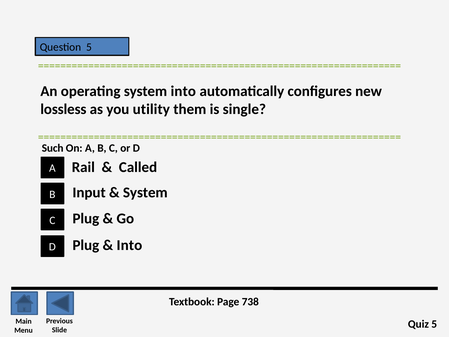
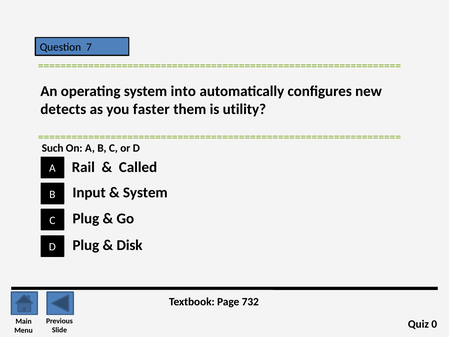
Question 5: 5 -> 7 (89, 47)
lossless: lossless -> detects (63, 109)
utility: utility -> faster (151, 109)
single: single -> utility (244, 109)
Into: Into -> Disk (130, 245)
738: 738 -> 732 (250, 302)
Quiz 5: 5 -> 0 (434, 324)
